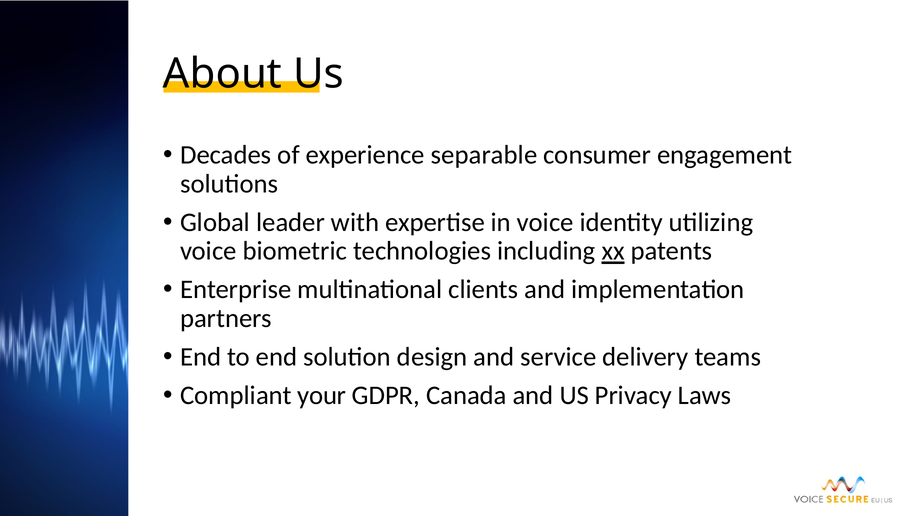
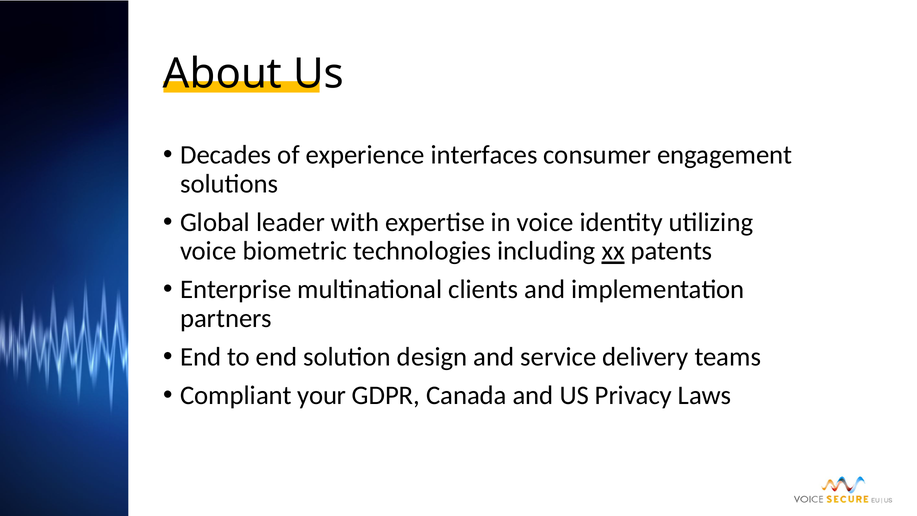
separable: separable -> interfaces (484, 155)
